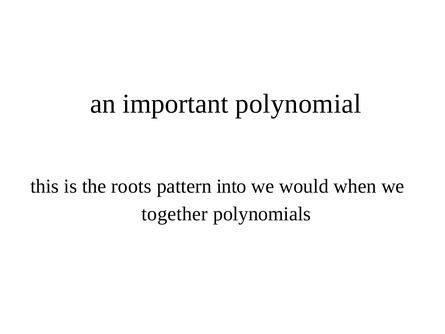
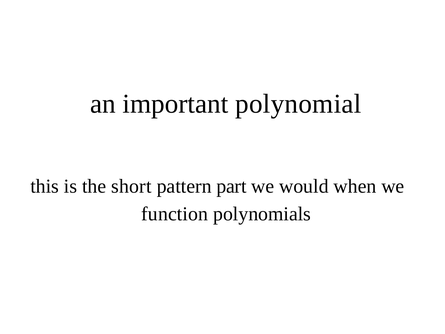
roots: roots -> short (131, 186)
into: into -> part (231, 186)
together: together -> function (175, 214)
